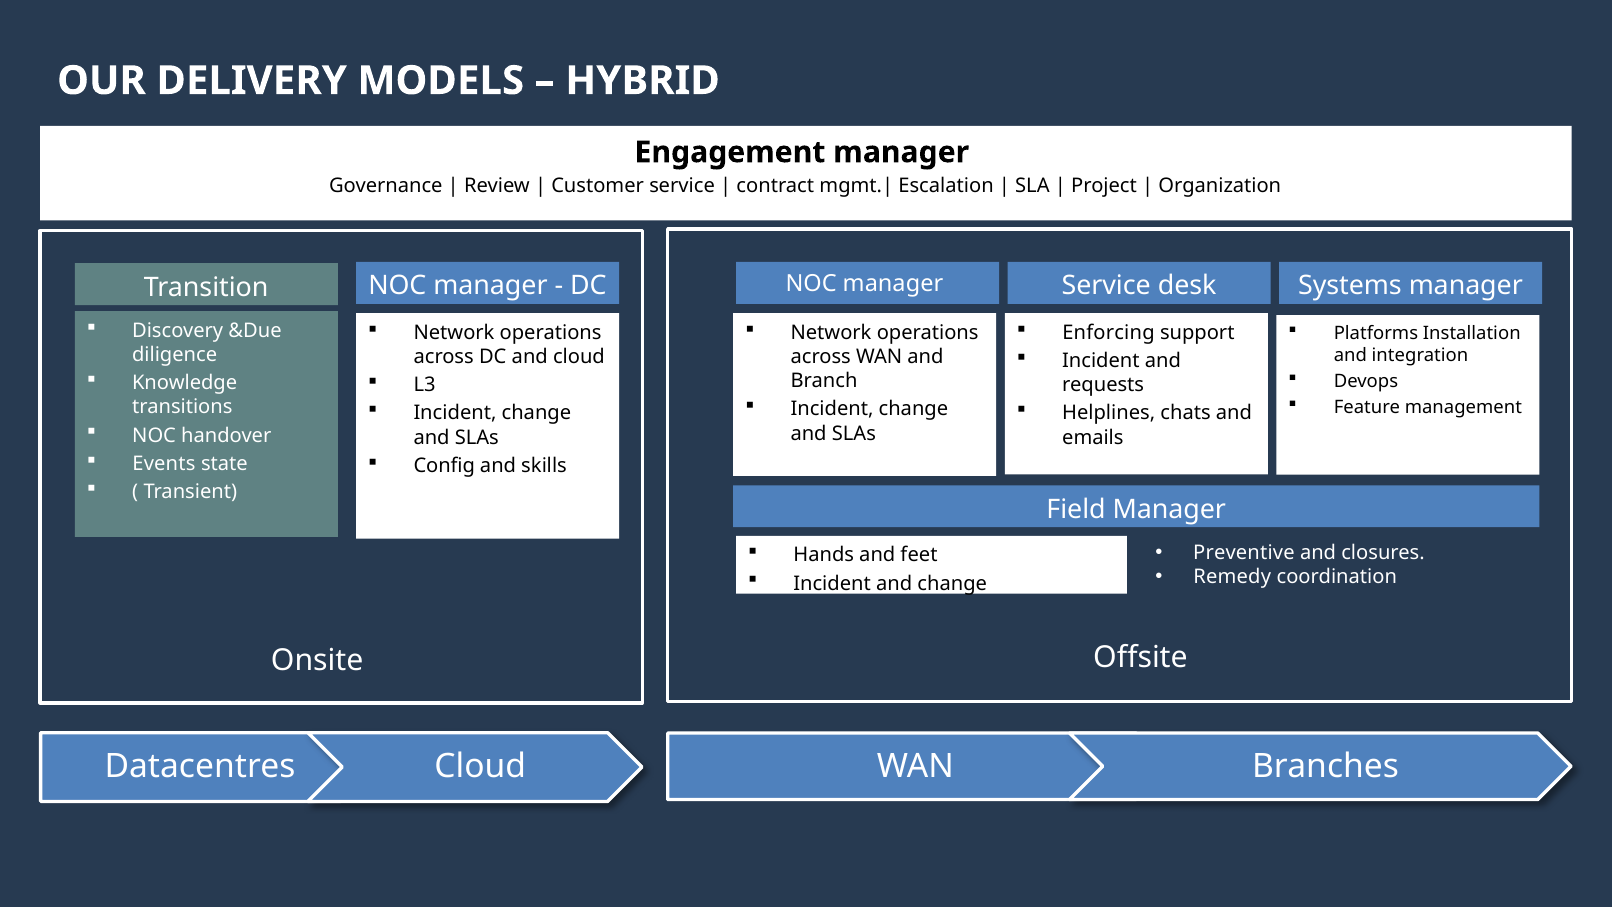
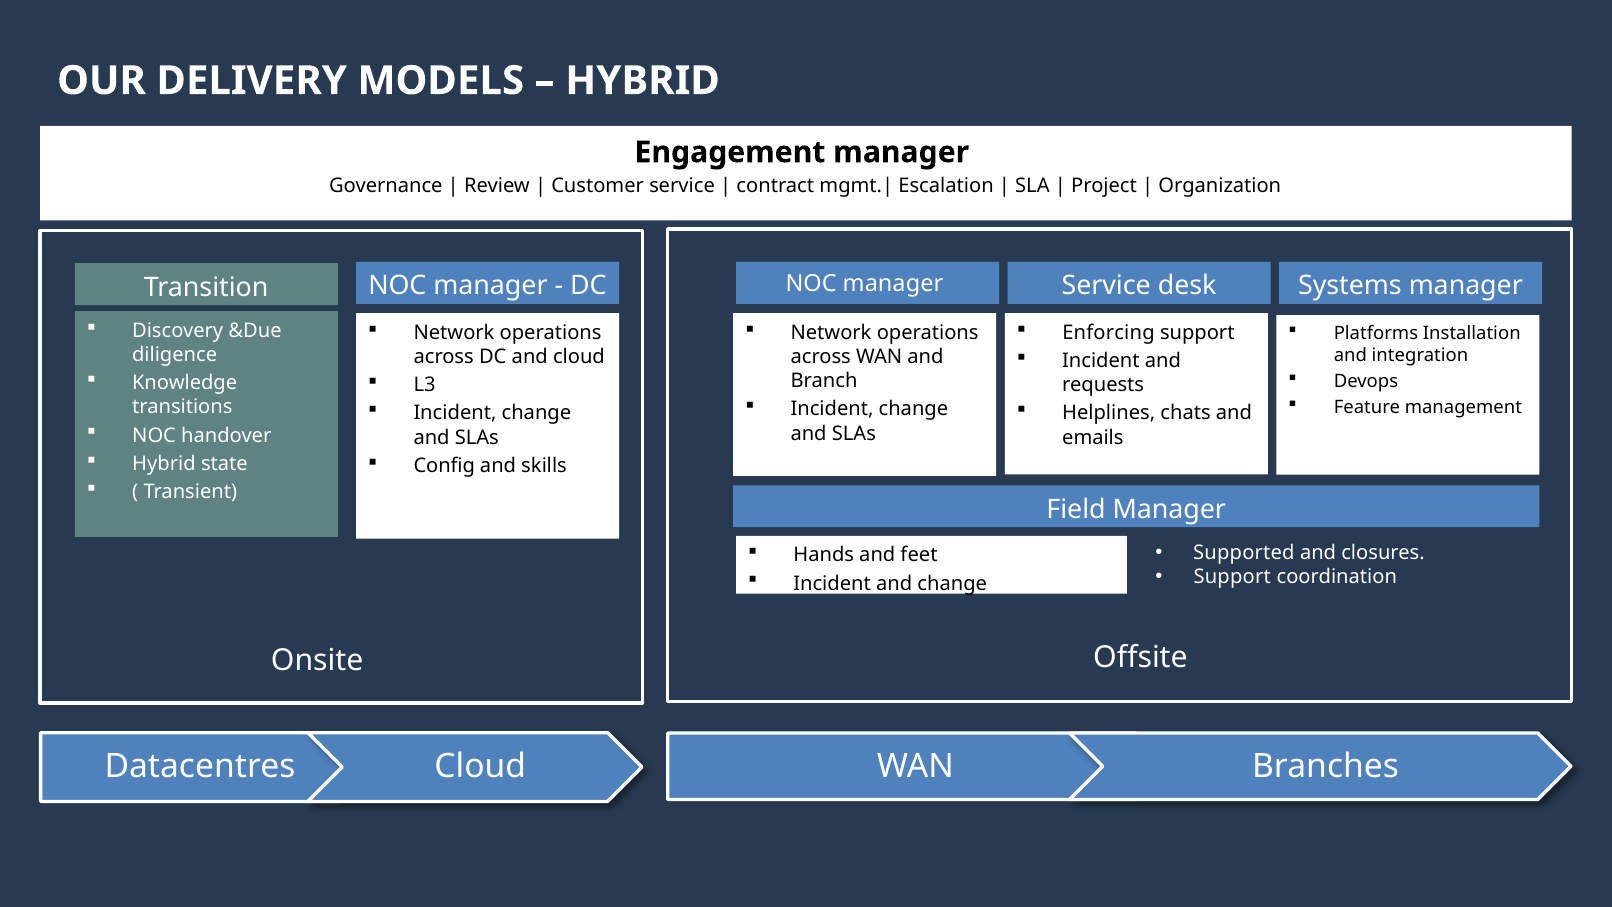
Events: Events -> Hybrid (164, 464)
Preventive: Preventive -> Supported (1244, 552)
Remedy: Remedy -> Support (1232, 577)
